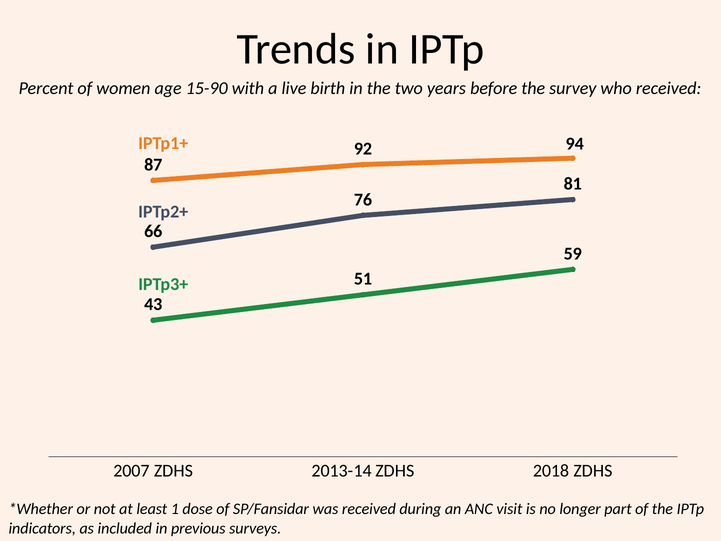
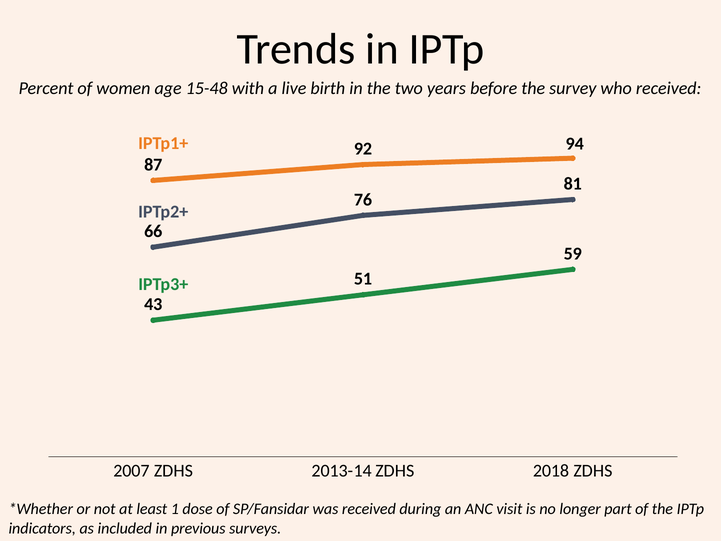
15-90: 15-90 -> 15-48 (207, 88)
